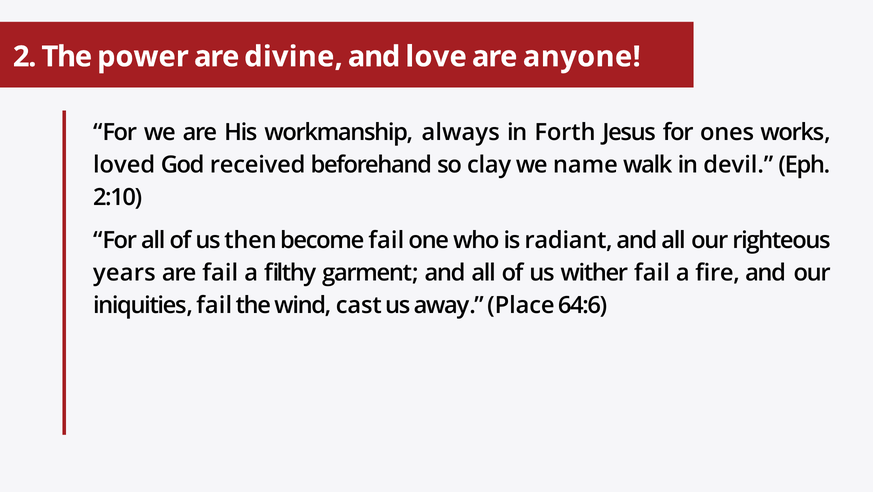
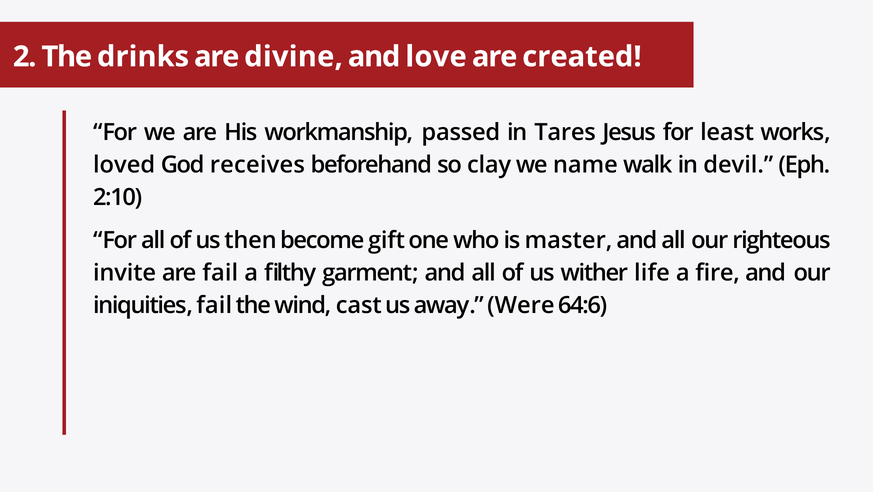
power: power -> drinks (143, 57)
anyone: anyone -> created (582, 57)
always: always -> passed (461, 133)
Forth: Forth -> Tares (565, 133)
ones: ones -> least (727, 133)
received: received -> receives (257, 165)
become fail: fail -> gift (386, 241)
radiant: radiant -> master (568, 241)
years: years -> invite (125, 273)
wither fail: fail -> life (652, 273)
Place: Place -> Were (521, 305)
